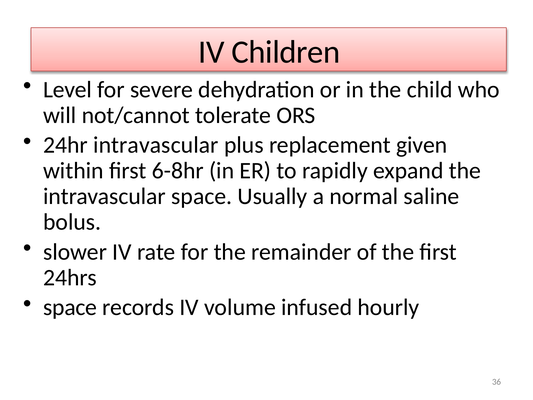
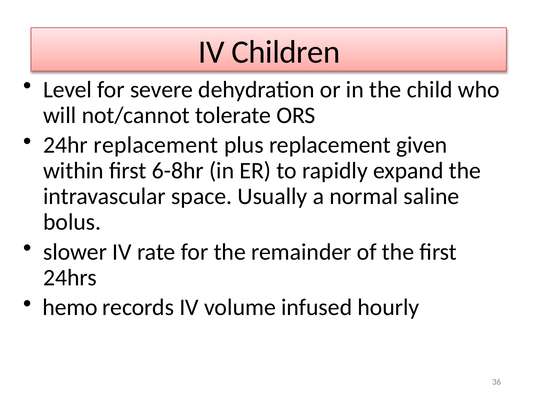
24hr intravascular: intravascular -> replacement (156, 145)
space: space -> hemo (70, 307)
